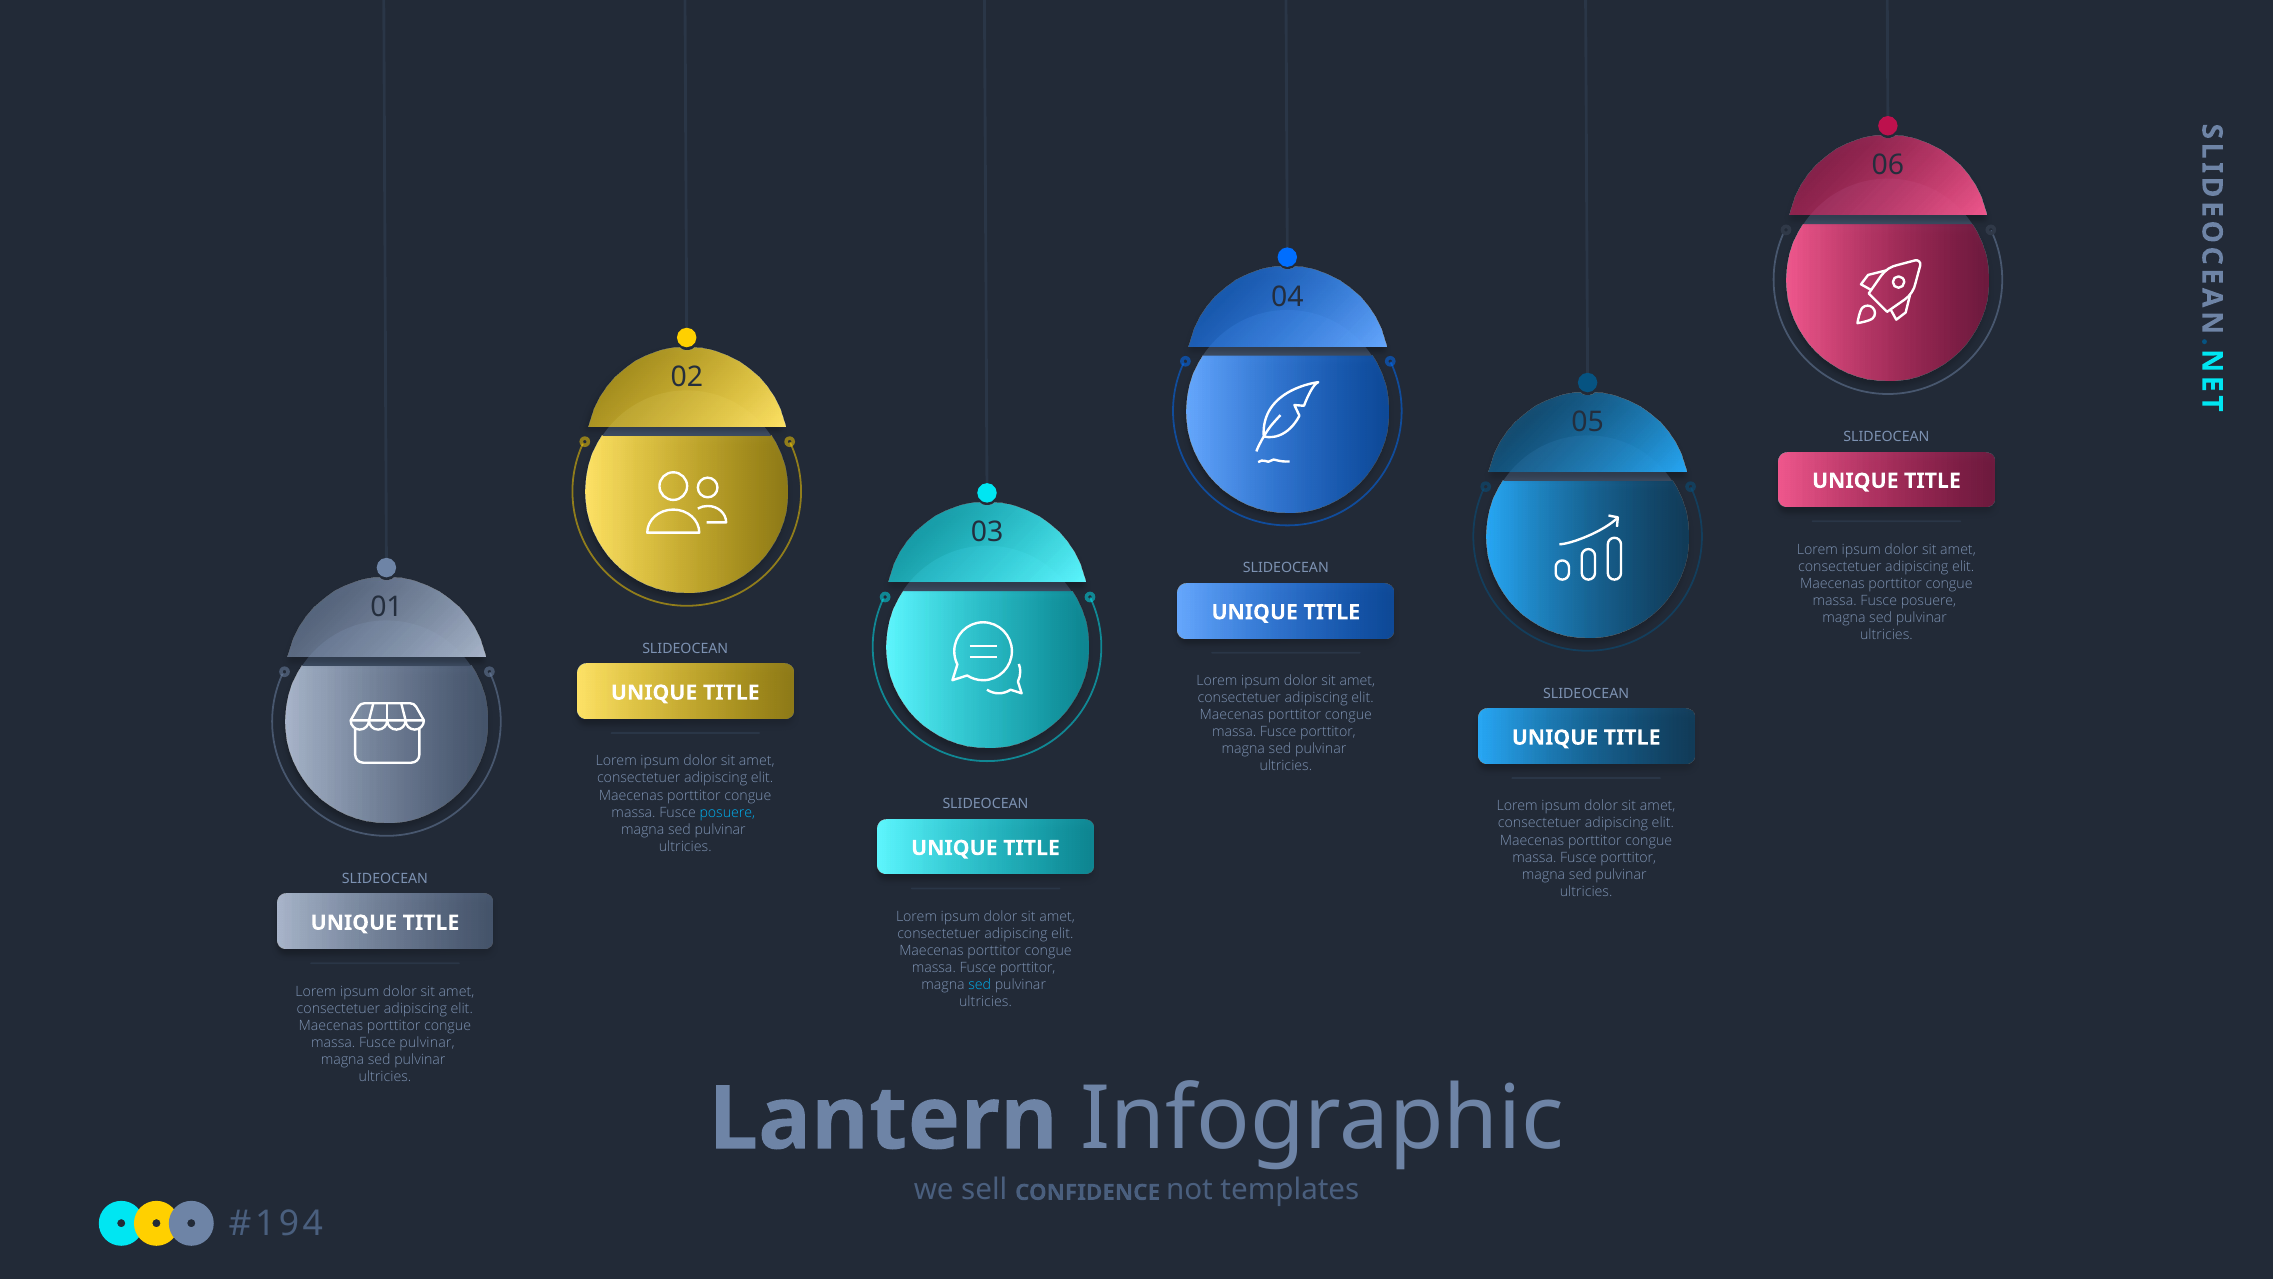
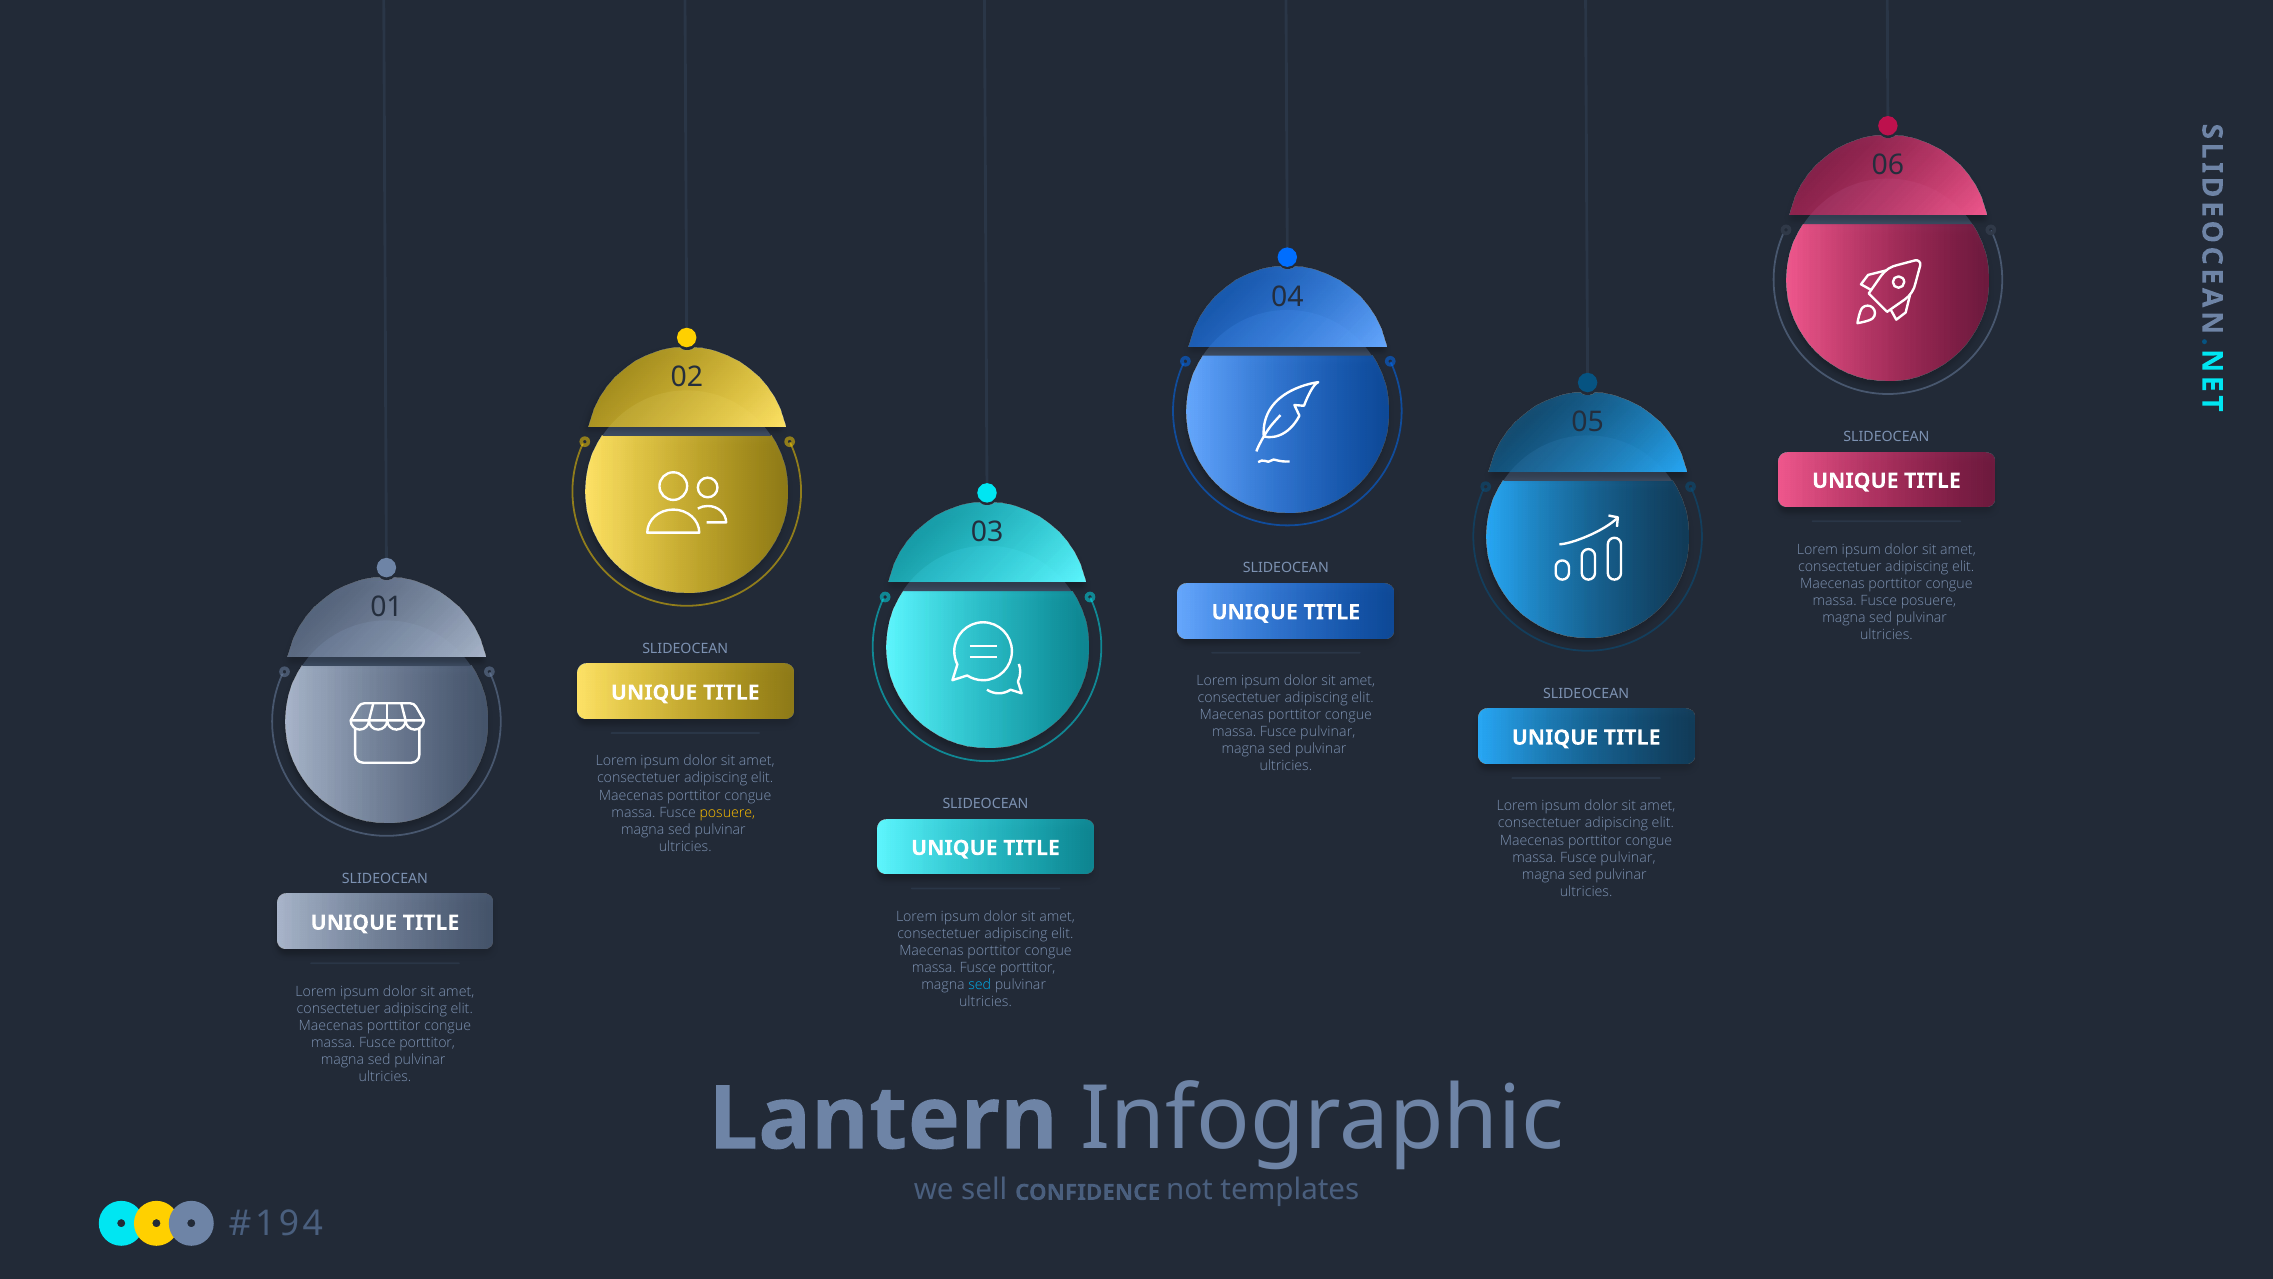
porttitor: porttitor -> pulvinar (1328, 732)
posuere colour: light blue -> yellow (727, 812)
porttitor: porttitor -> pulvinar (1628, 857)
pulvinar: pulvinar -> porttitor (427, 1042)
